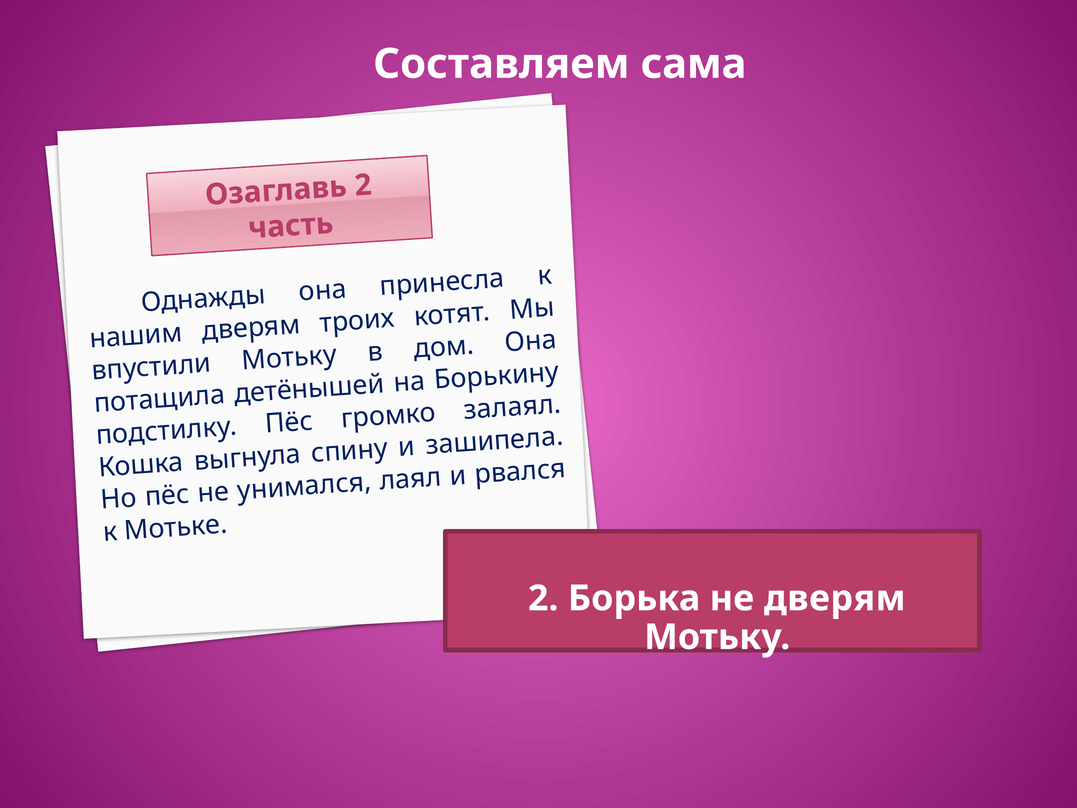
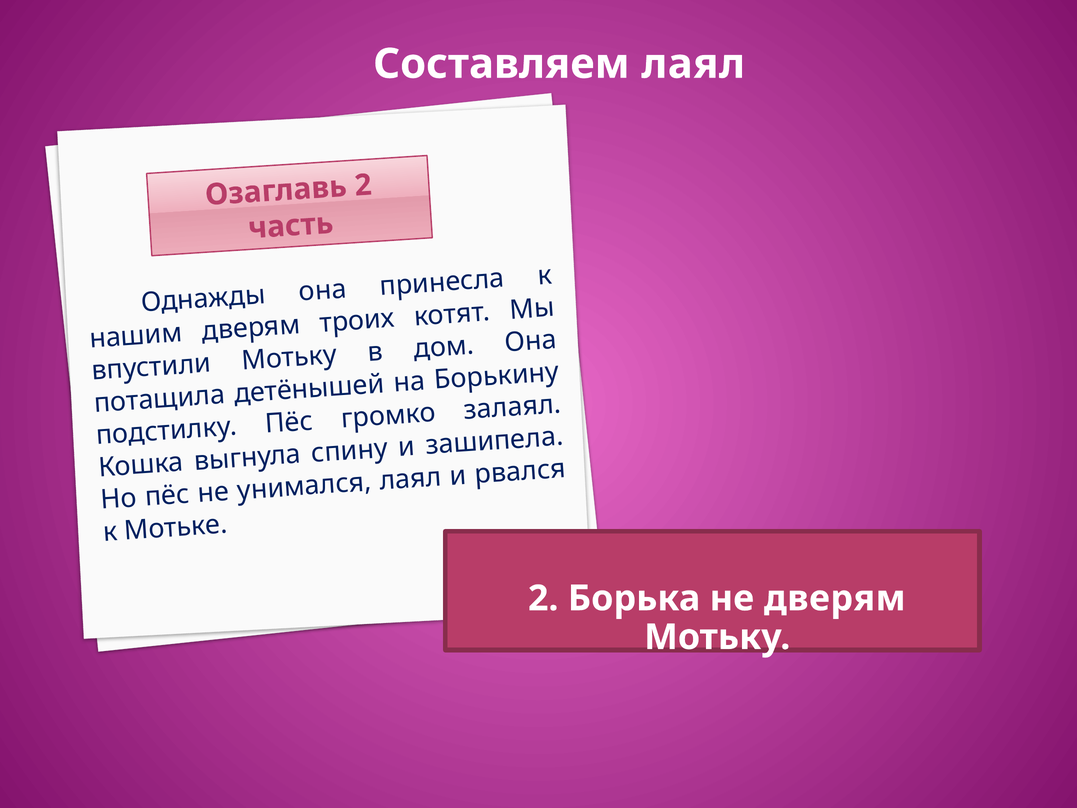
Составляем сама: сама -> лаял (693, 64)
